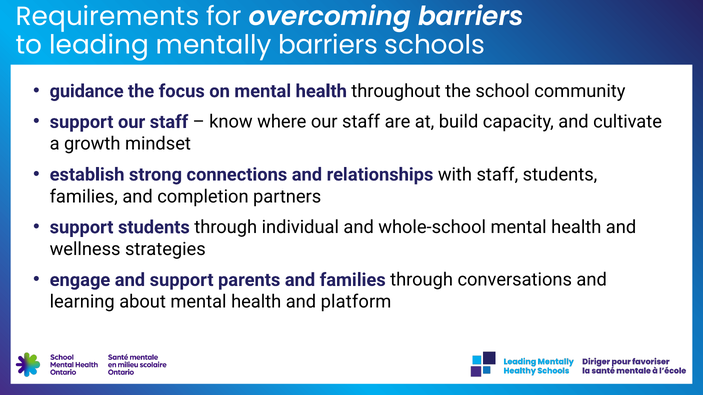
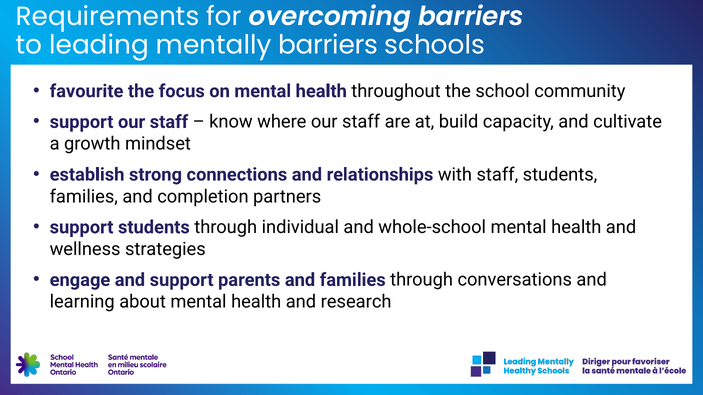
guidance: guidance -> favourite (87, 91)
platform: platform -> research (356, 302)
